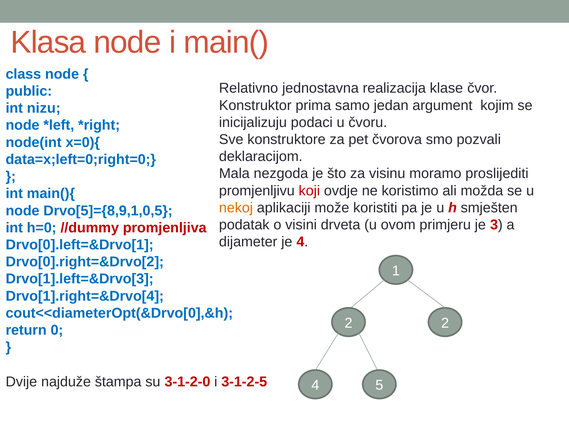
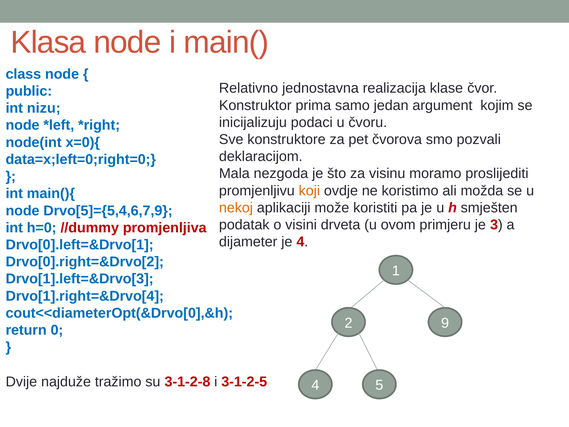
koji colour: red -> orange (309, 191)
Drvo[5]={8,9,1,0,5: Drvo[5]={8,9,1,0,5 -> Drvo[5]={5,4,6,7,9 (108, 211)
2 2: 2 -> 9 (445, 323)
štampa: štampa -> tražimo (118, 382)
3-1-2-0: 3-1-2-0 -> 3-1-2-8 (187, 382)
